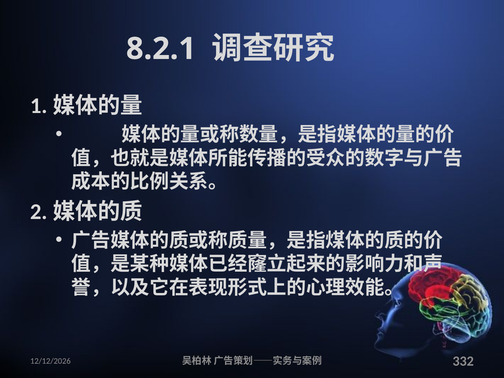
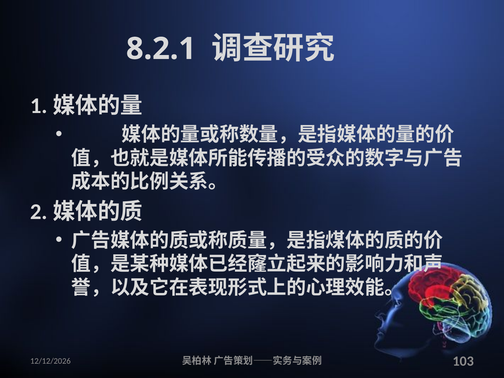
332: 332 -> 103 (463, 361)
